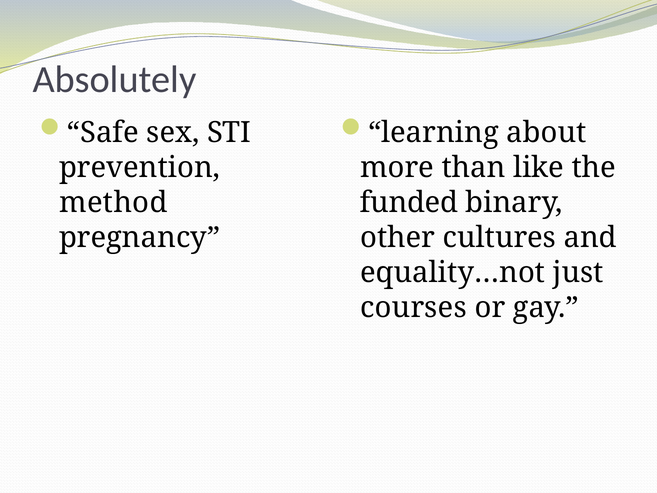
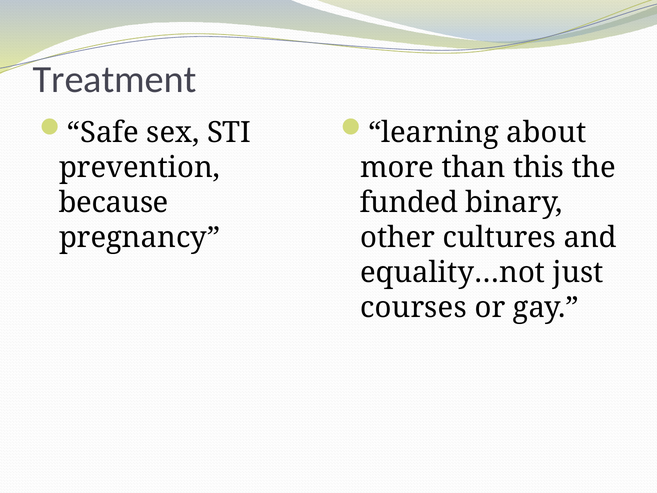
Absolutely: Absolutely -> Treatment (115, 79)
like: like -> this (539, 167)
method: method -> because (114, 202)
